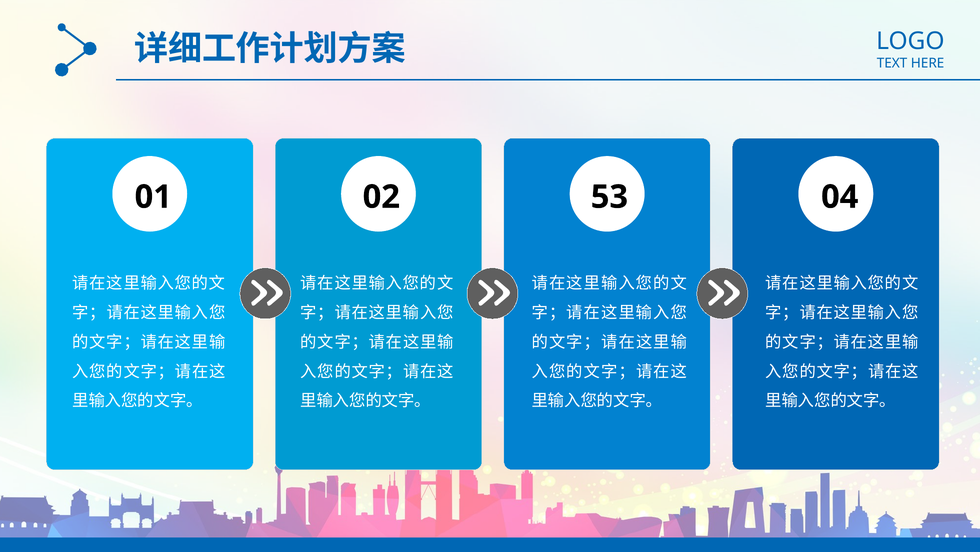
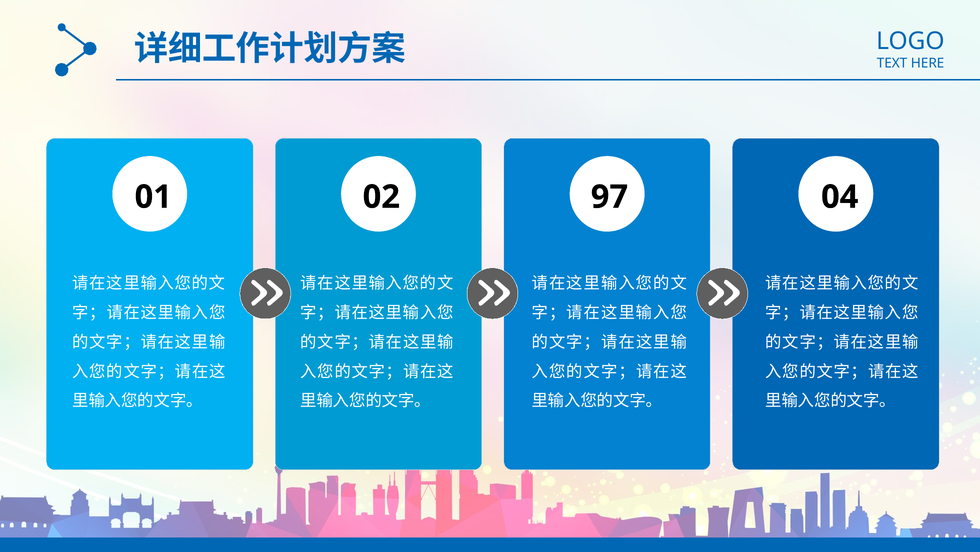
53: 53 -> 97 (609, 197)
